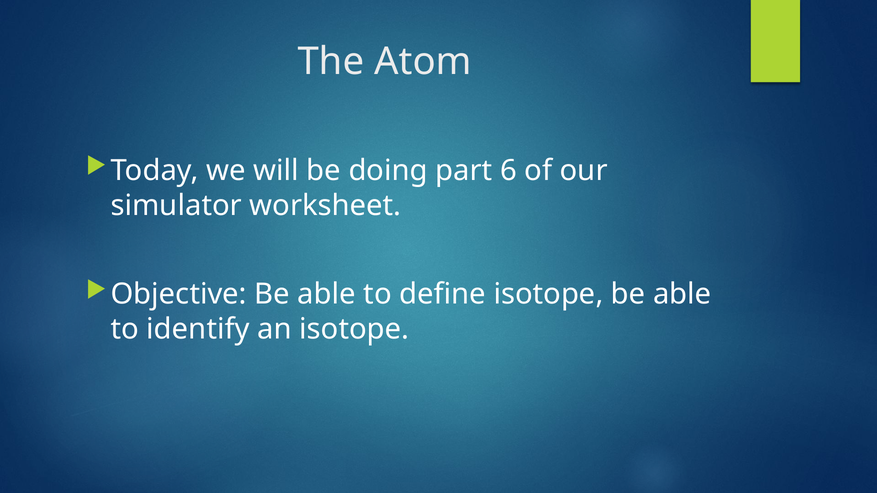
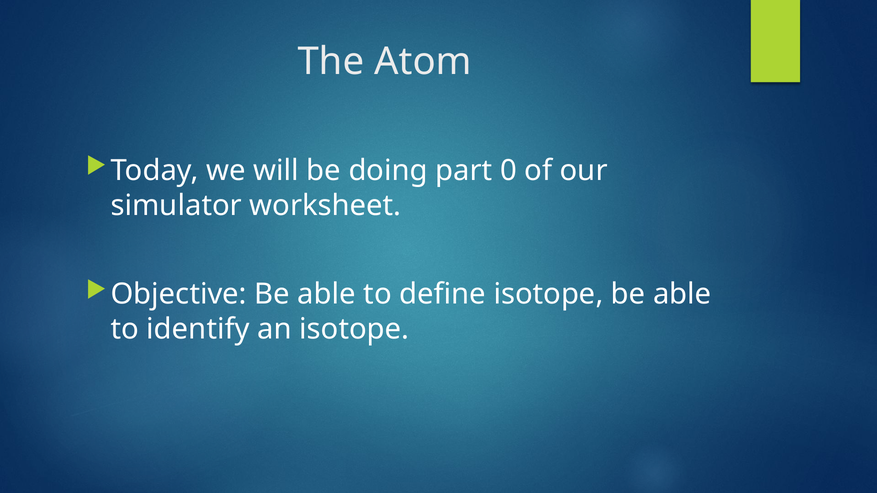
6: 6 -> 0 (508, 171)
